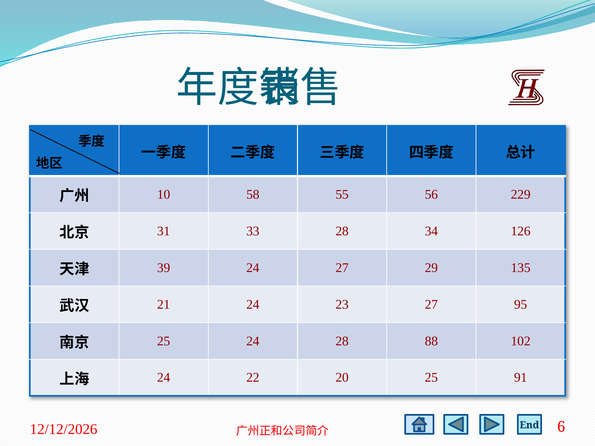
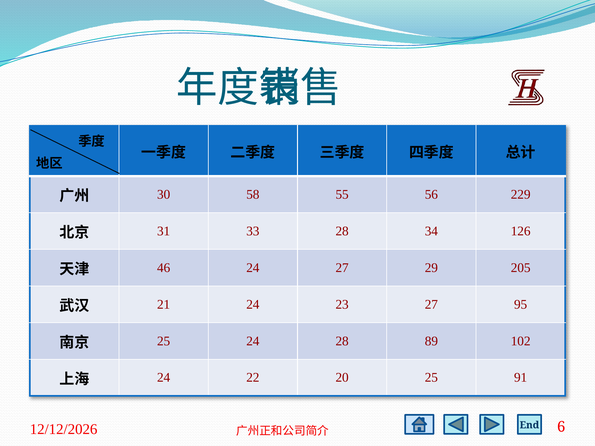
10: 10 -> 30 (164, 195)
39: 39 -> 46 (164, 268)
135: 135 -> 205 (521, 268)
88: 88 -> 89 (431, 341)
